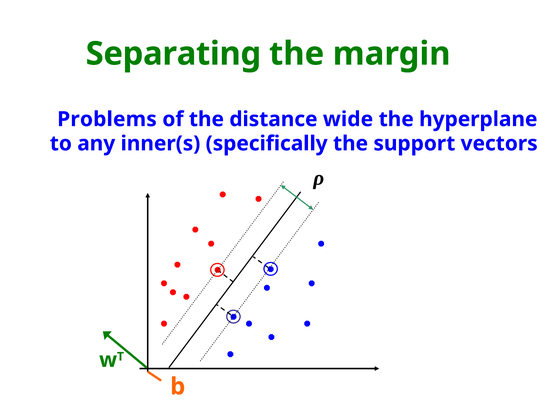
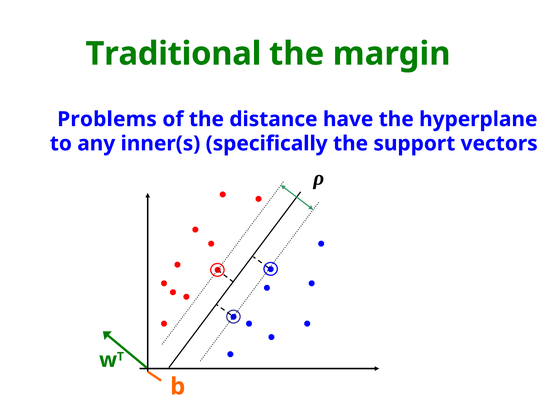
Separating: Separating -> Traditional (173, 54)
wide: wide -> have (348, 119)
